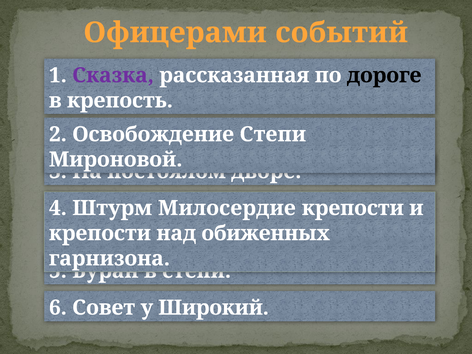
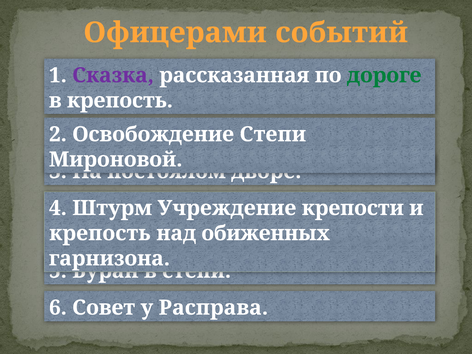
дороге colour: black -> green (384, 75)
Милосердие: Милосердие -> Учреждение (227, 208)
крепости: крепости -> крепость (100, 233)
Широкий: Широкий -> Расправа (213, 308)
